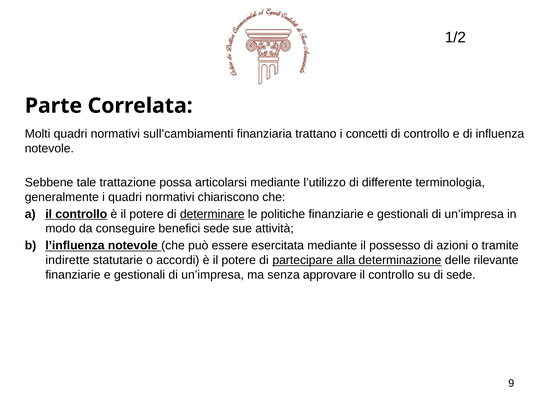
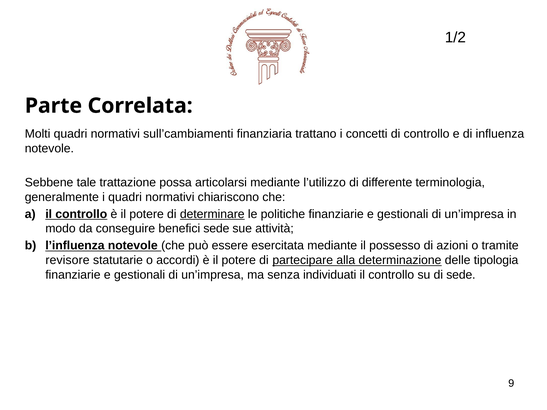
indirette: indirette -> revisore (68, 260)
rilevante: rilevante -> tipologia (496, 260)
approvare: approvare -> individuati (330, 275)
